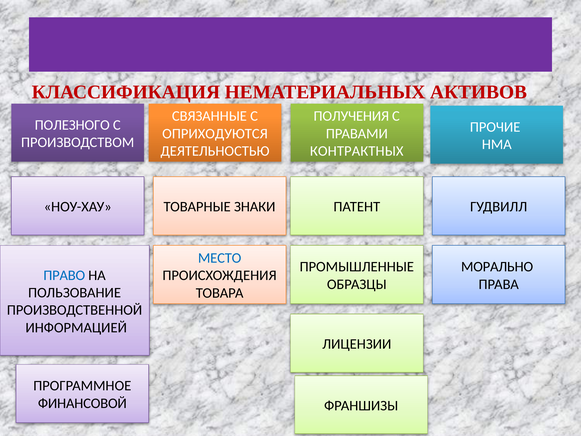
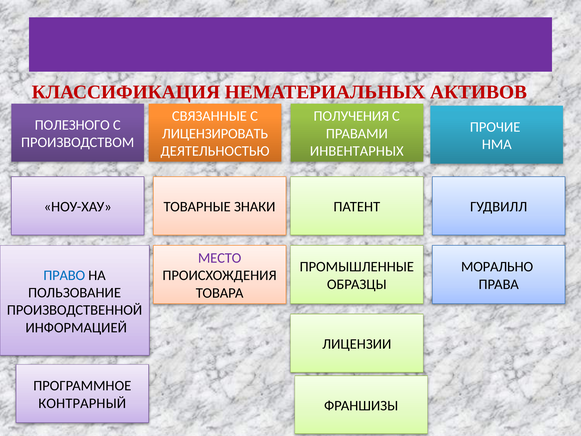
ОПРИХОДУЮТСЯ: ОПРИХОДУЮТСЯ -> ЛИЦЕНЗИРОВАТЬ (215, 134)
КОНТРАКТНЫХ: КОНТРАКТНЫХ -> ИНВЕНТАРНЫХ (357, 151)
МЕСТО colour: blue -> purple (220, 258)
ФИНАНСОВОЙ: ФИНАНСОВОЙ -> КОНТРАРНЫЙ (82, 403)
